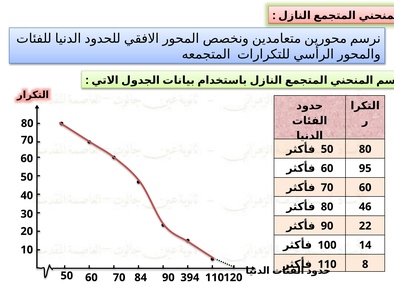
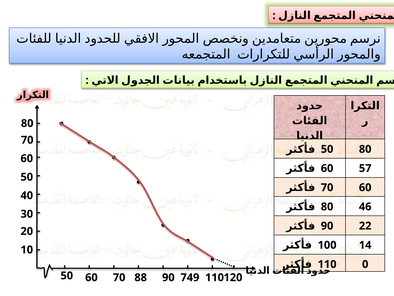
95: 95 -> 57 (365, 168)
8: 8 -> 0 (365, 264)
84: 84 -> 88 (141, 277)
394: 394 -> 749 (190, 277)
